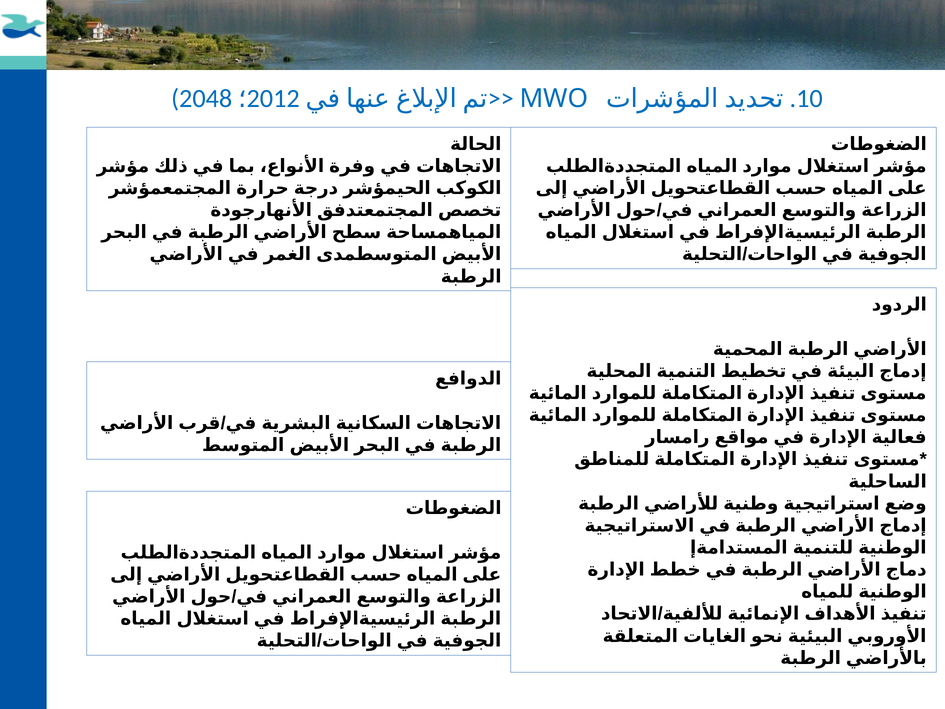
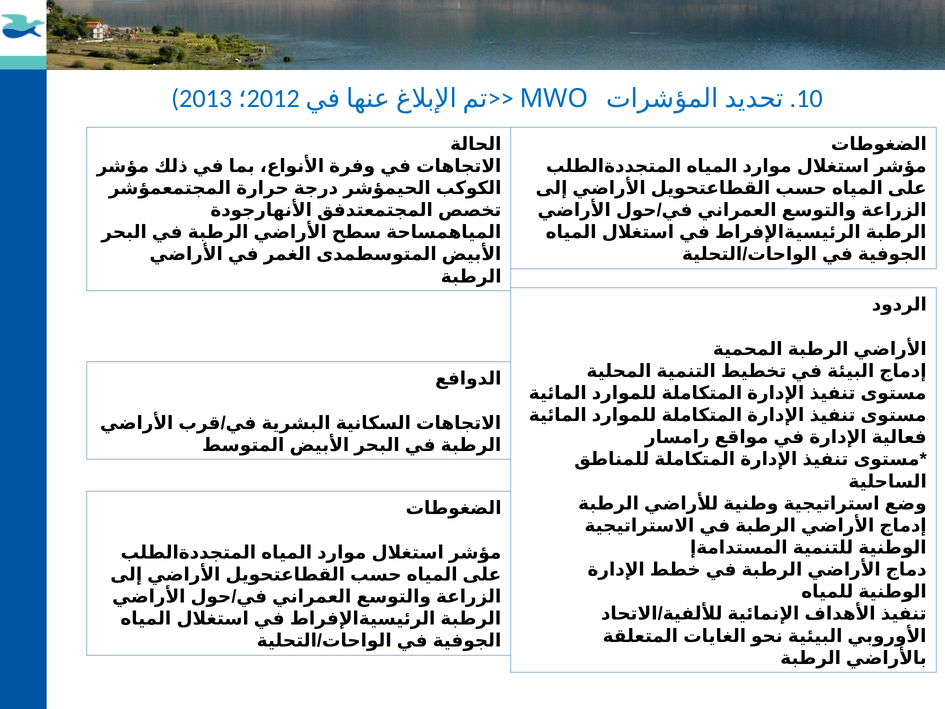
2048: 2048 -> 2013 (206, 99)
